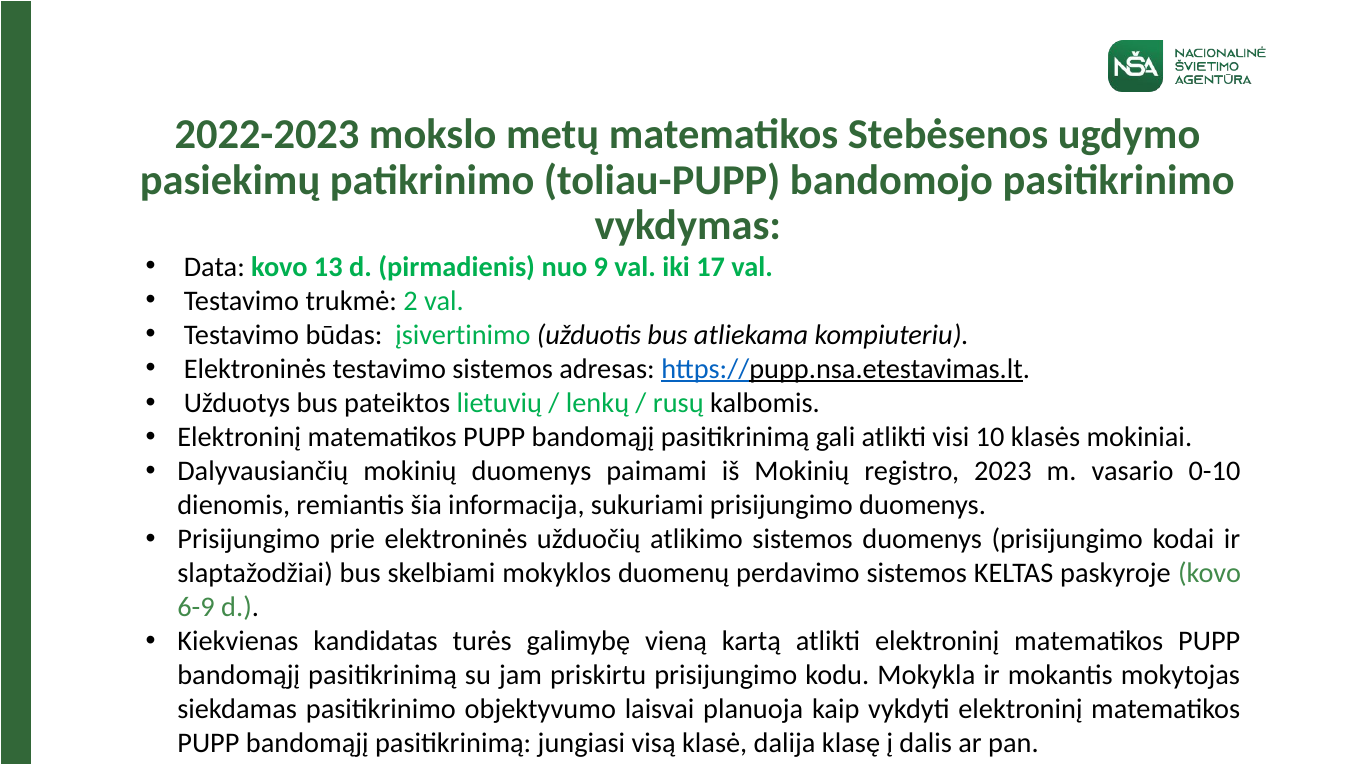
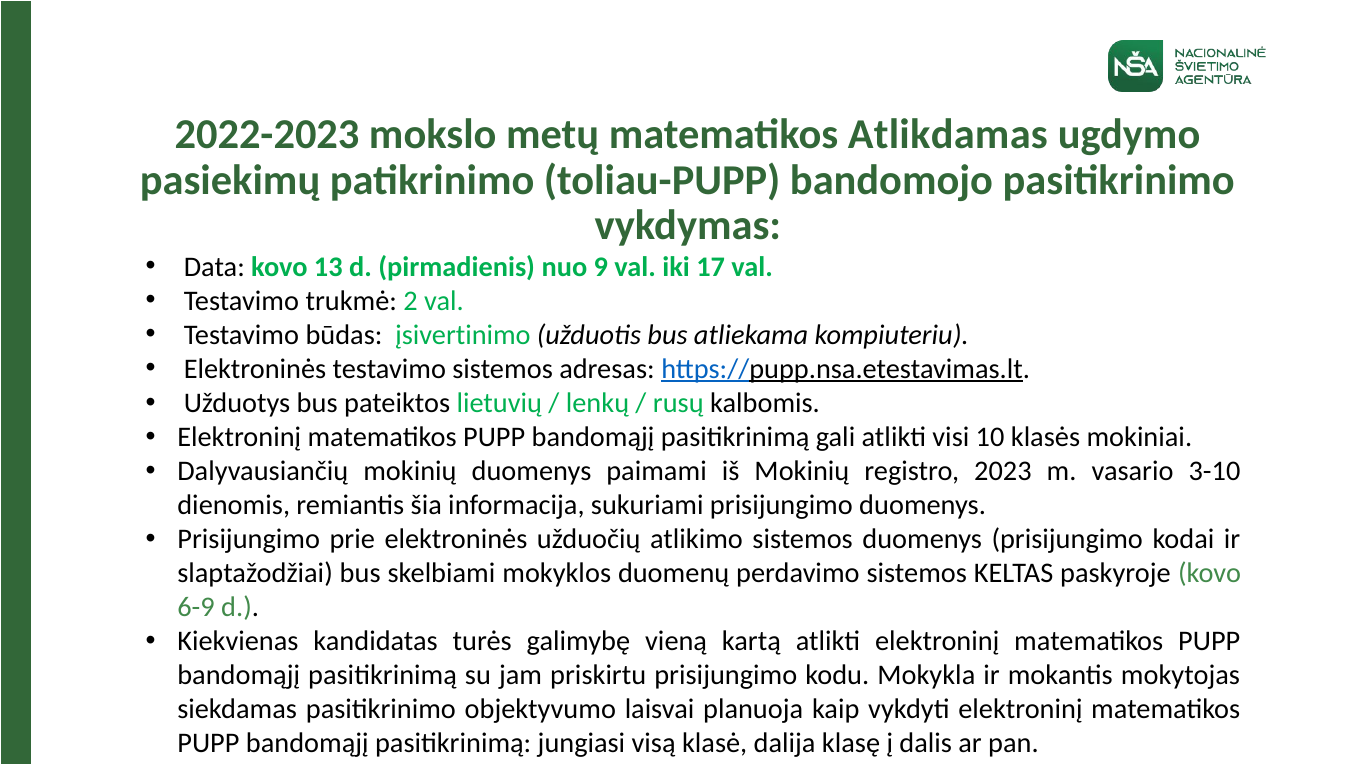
Stebėsenos: Stebėsenos -> Atlikdamas (948, 134)
0-10: 0-10 -> 3-10 (1214, 471)
